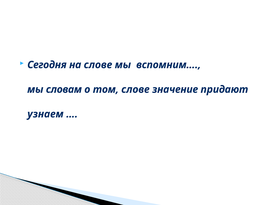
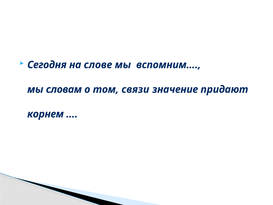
том слове: слове -> связи (135, 89)
узнаем: узнаем -> корнем (46, 114)
